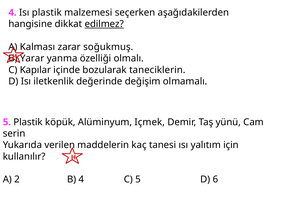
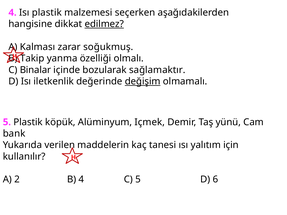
Yarar: Yarar -> Takip (32, 58)
Kapılar: Kapılar -> Binalar (35, 70)
taneciklerin: taneciklerin -> sağlamaktır (157, 70)
değişim underline: none -> present (143, 81)
serin: serin -> bank (14, 134)
